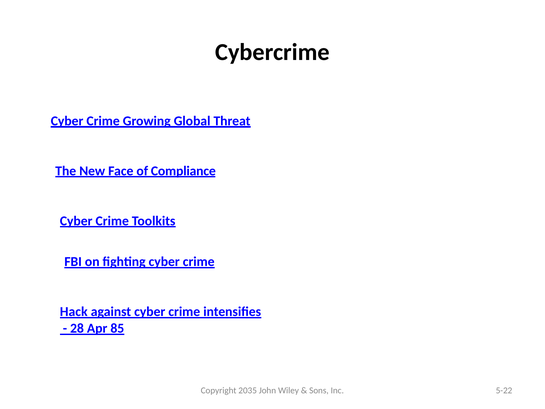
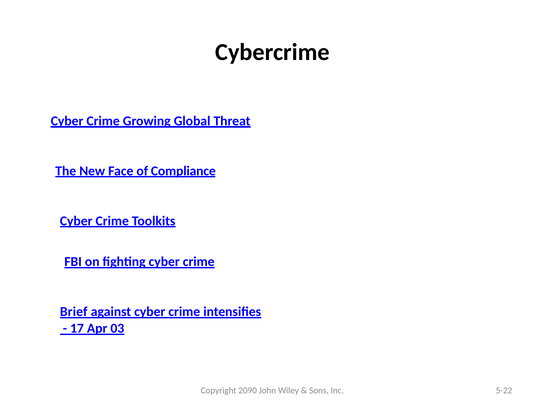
Hack: Hack -> Brief (74, 312)
28: 28 -> 17 (77, 328)
85: 85 -> 03 (117, 328)
2035: 2035 -> 2090 (248, 390)
